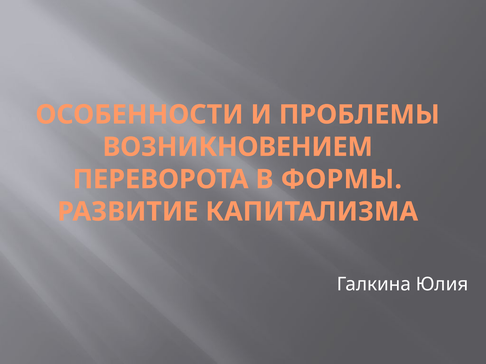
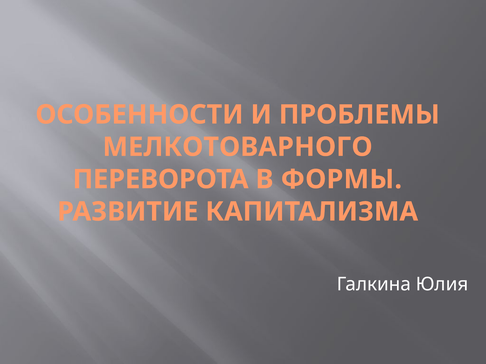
ВОЗНИКНОВЕНИЕМ: ВОЗНИКНОВЕНИЕМ -> МЕЛКОТОВАРНОГО (238, 147)
